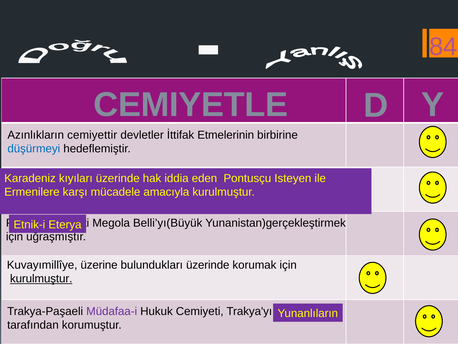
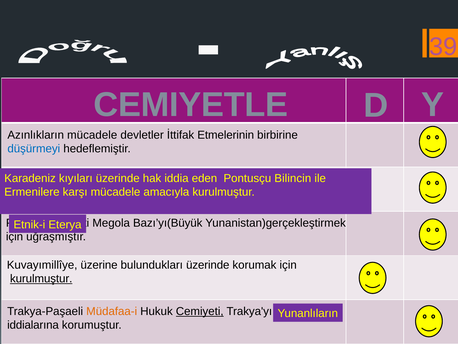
84: 84 -> 39 (443, 47)
Azınlıkların cemiyettir: cemiyettir -> mücadele (92, 135)
Isteyen: Isteyen -> Bilincin (293, 178)
Belli’yı(Büyük: Belli’yı(Büyük -> Bazı’yı(Büyük (168, 223)
Müdafaa-i colour: purple -> orange (112, 311)
Cemiyeti underline: none -> present (200, 311)
tarafından: tarafından -> iddialarına (33, 325)
